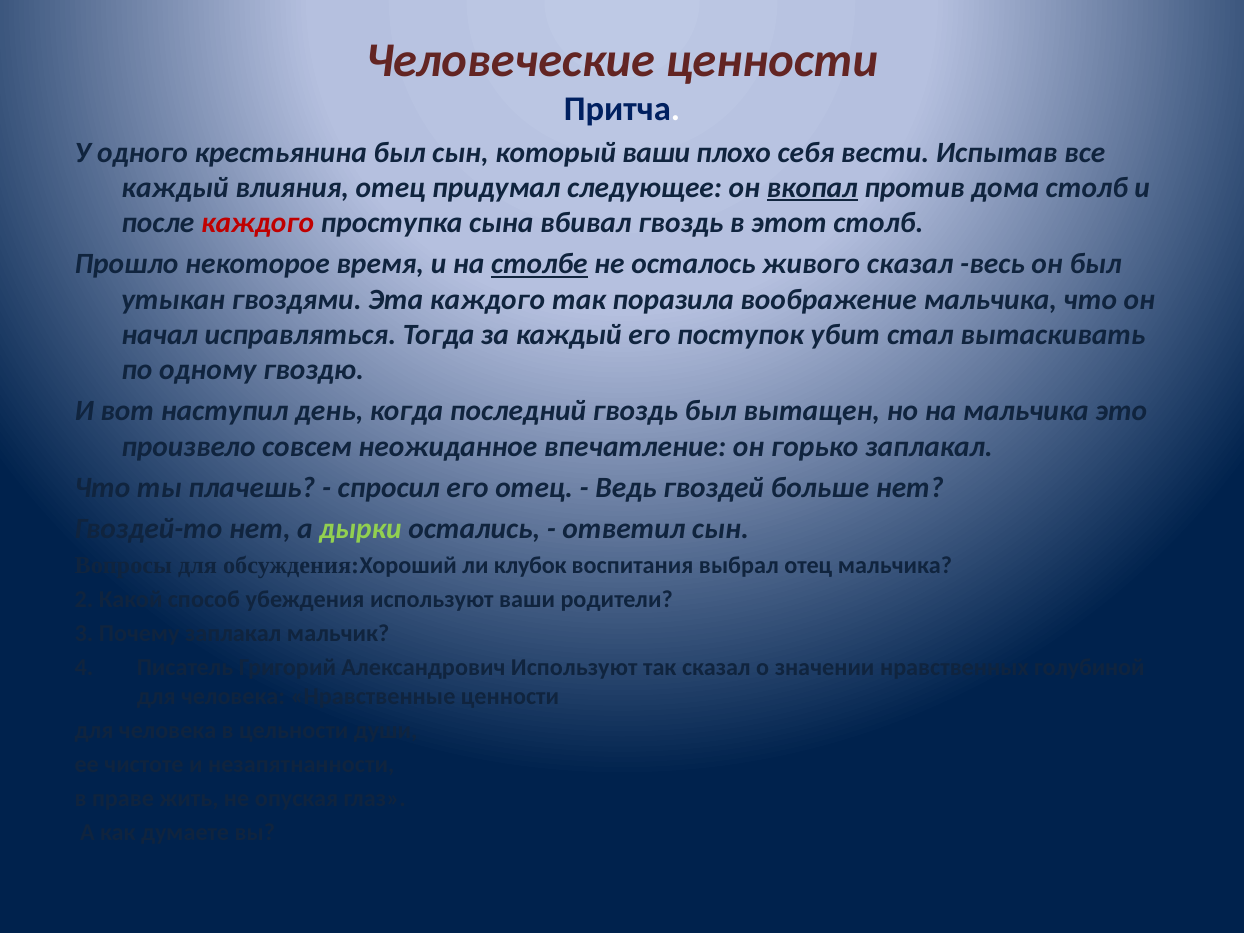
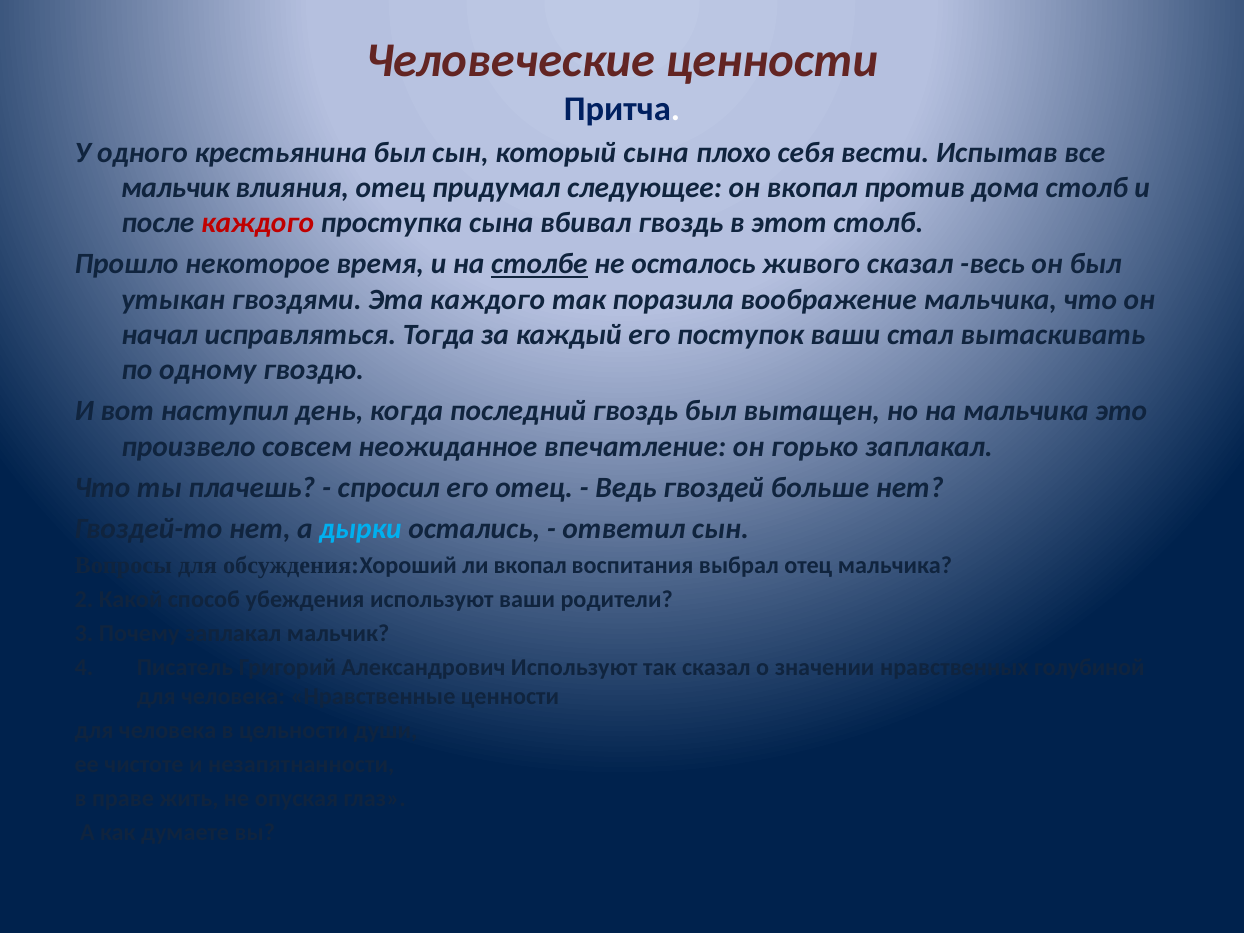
который ваши: ваши -> сына (656, 152)
каждый: каждый -> мальчик (175, 188)
вкопал underline: present -> none (812, 188)
поступок убит: убит -> ваши (845, 335)
дырки colour: light green -> light blue (361, 529)
ли клубок: клубок -> вкопал (530, 566)
